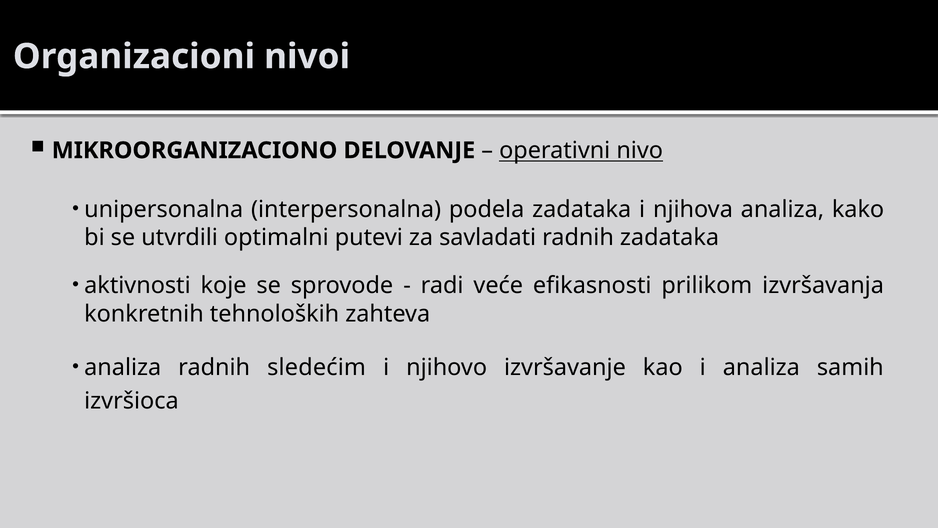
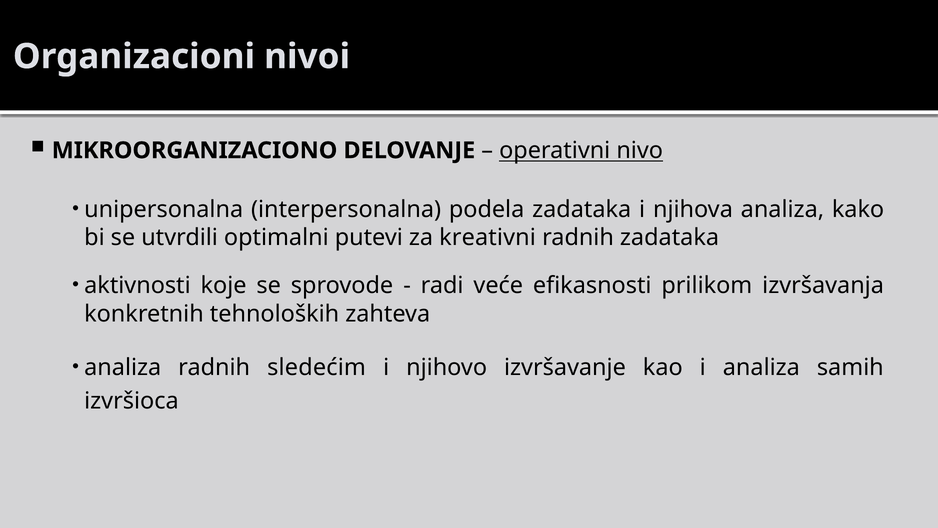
savladati: savladati -> kreativni (488, 238)
